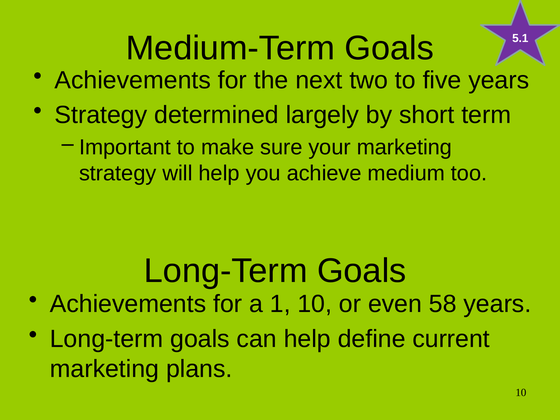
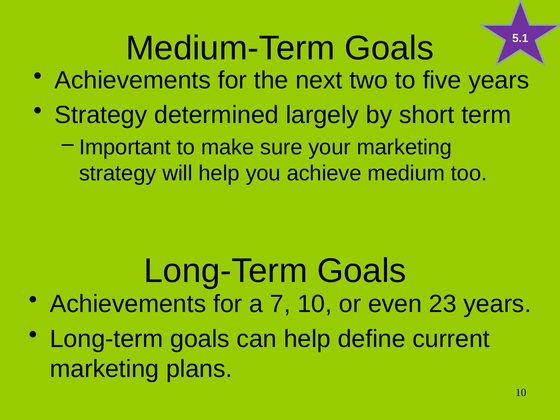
1: 1 -> 7 (280, 304)
58: 58 -> 23 (443, 304)
